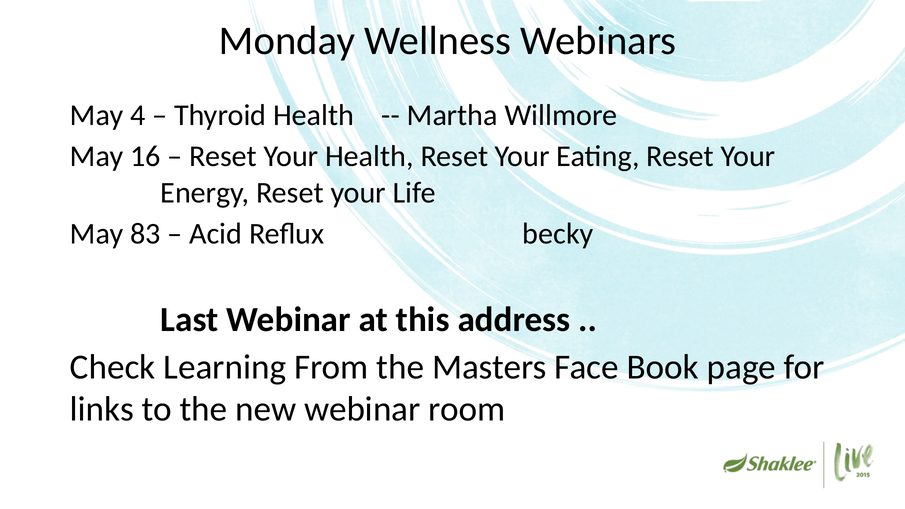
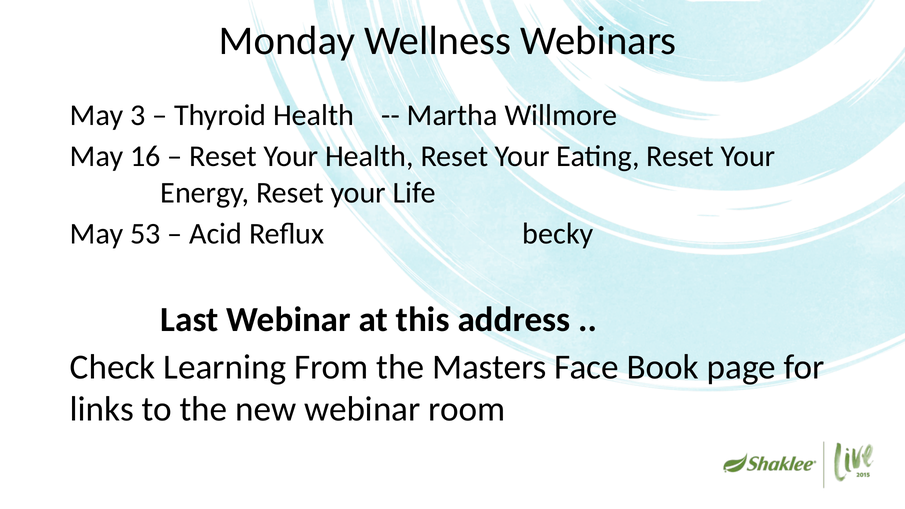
4: 4 -> 3 (138, 115)
83: 83 -> 53 (145, 234)
